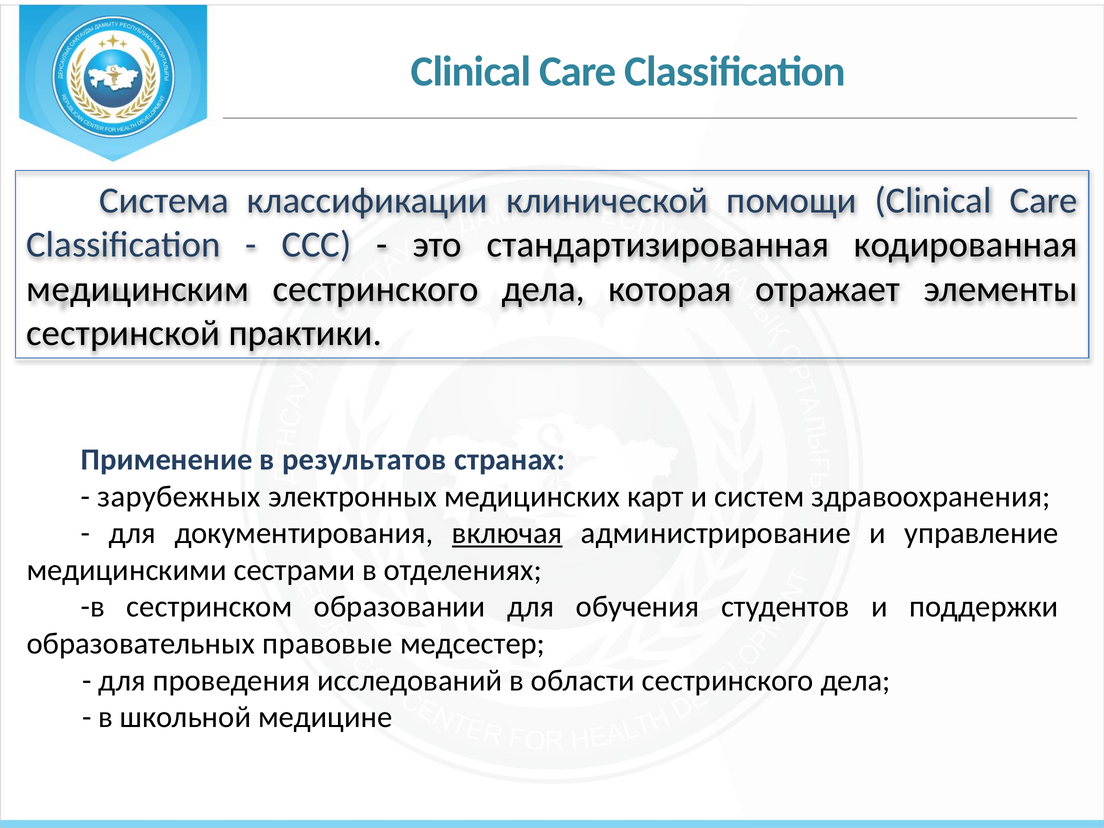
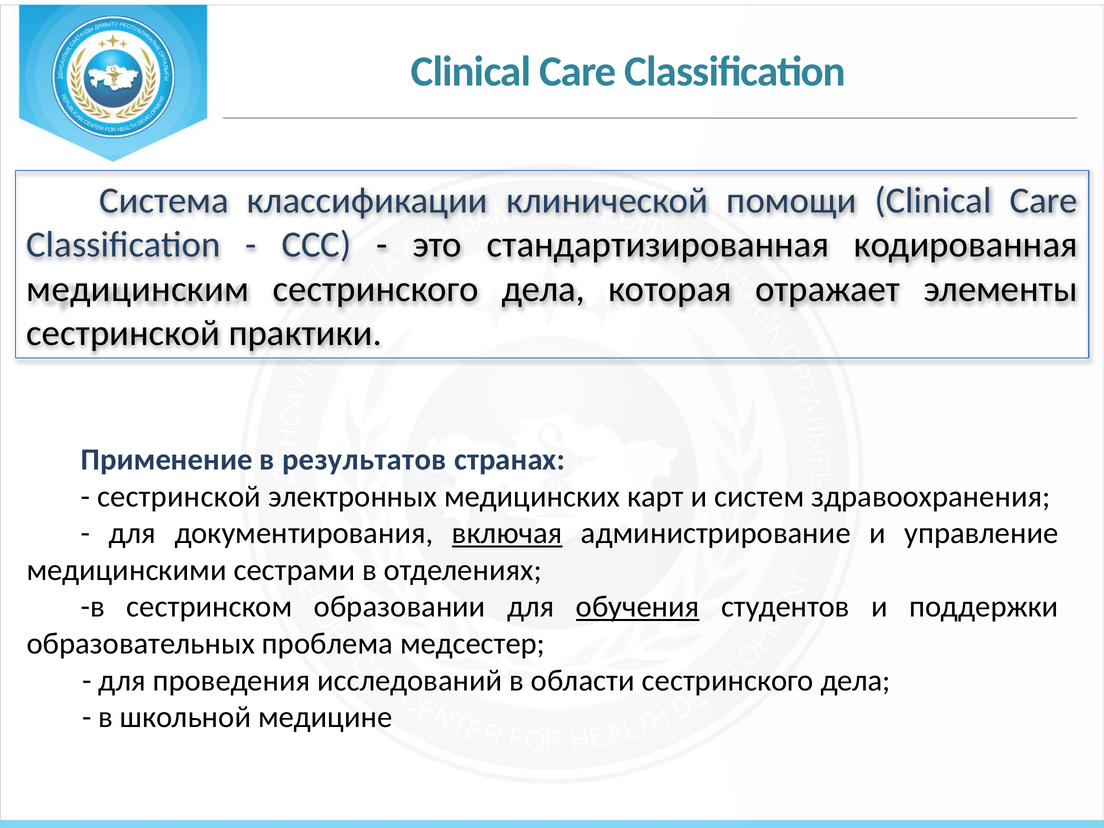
зарубежных: зарубежных -> сестринской (179, 496)
обучения underline: none -> present (638, 607)
правовые: правовые -> проблема (328, 644)
